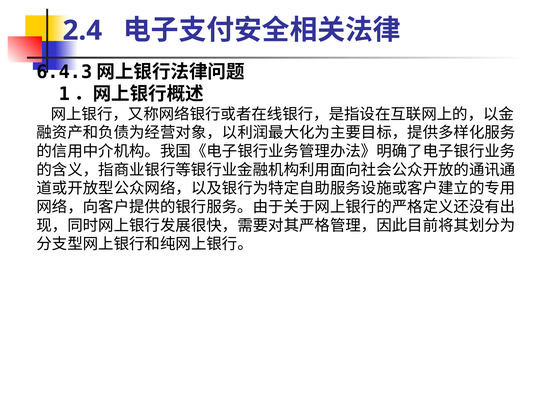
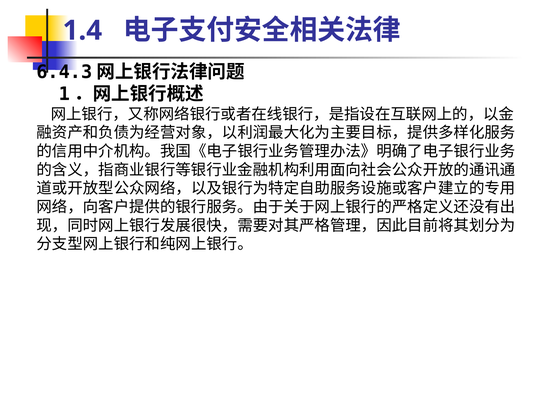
2.4: 2.4 -> 1.4 (82, 30)
